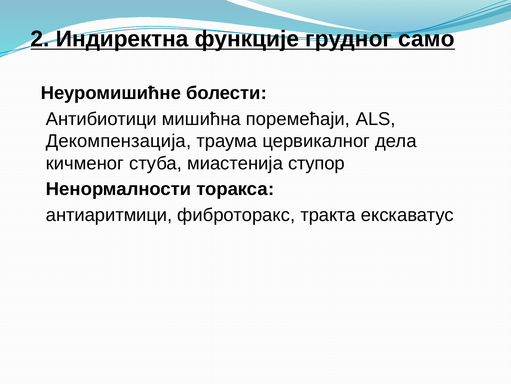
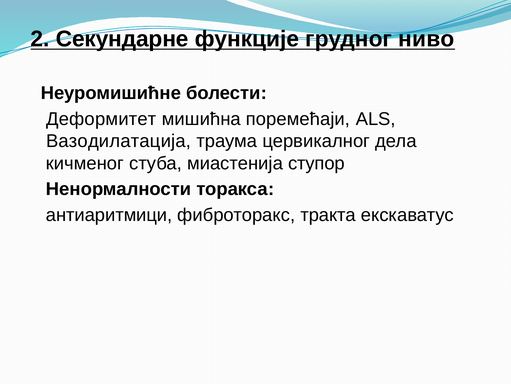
Индиректна: Индиректна -> Секундарне (122, 39)
само: само -> ниво (426, 39)
Антибиотици: Антибиотици -> Деформитет (101, 119)
Декомпензација: Декомпензација -> Вазодилатација (119, 141)
